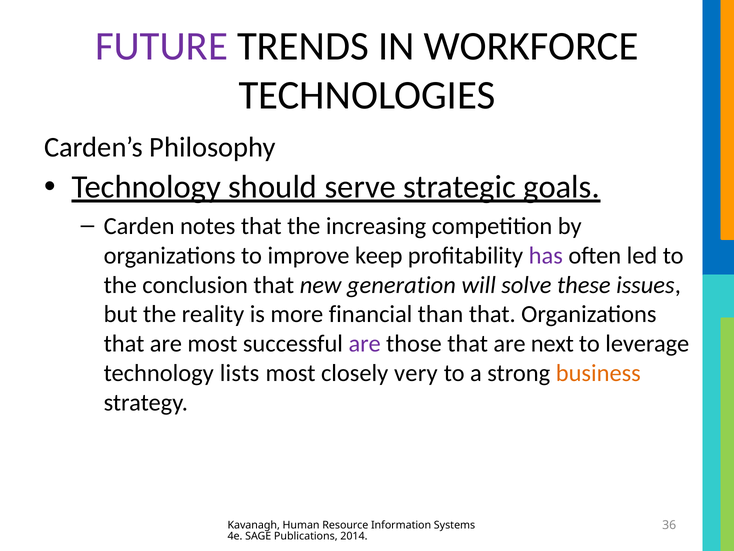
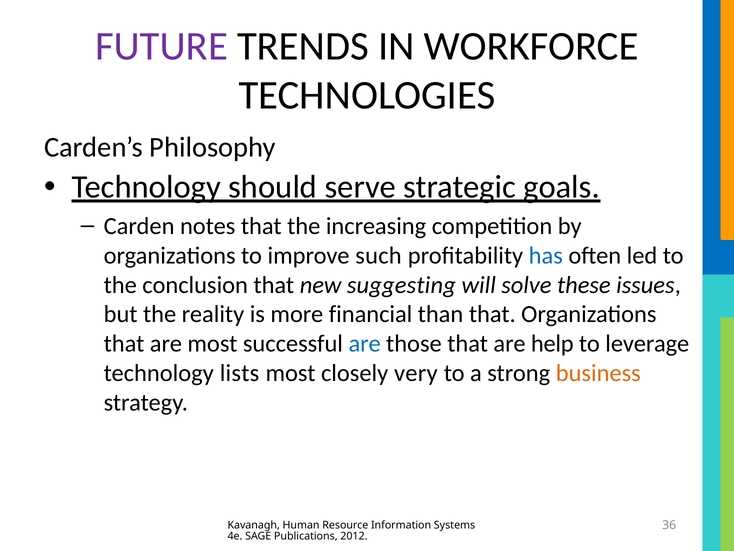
keep: keep -> such (379, 255)
has colour: purple -> blue (546, 255)
generation: generation -> suggesting (401, 285)
are colour: purple -> blue (365, 343)
next: next -> help (552, 343)
2014: 2014 -> 2012 (354, 535)
